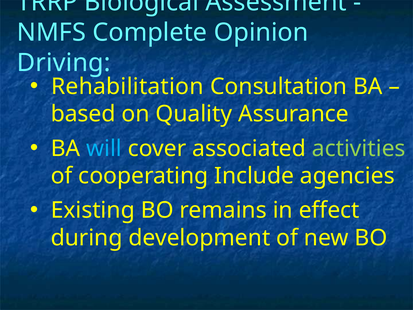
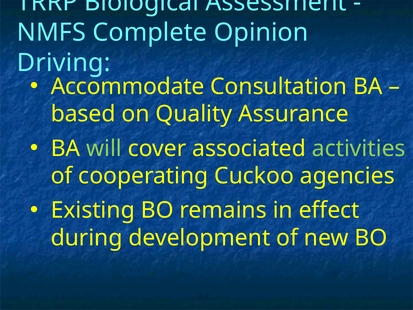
Rehabilitation: Rehabilitation -> Accommodate (128, 86)
will colour: light blue -> light green (104, 148)
Include: Include -> Cuckoo (254, 176)
